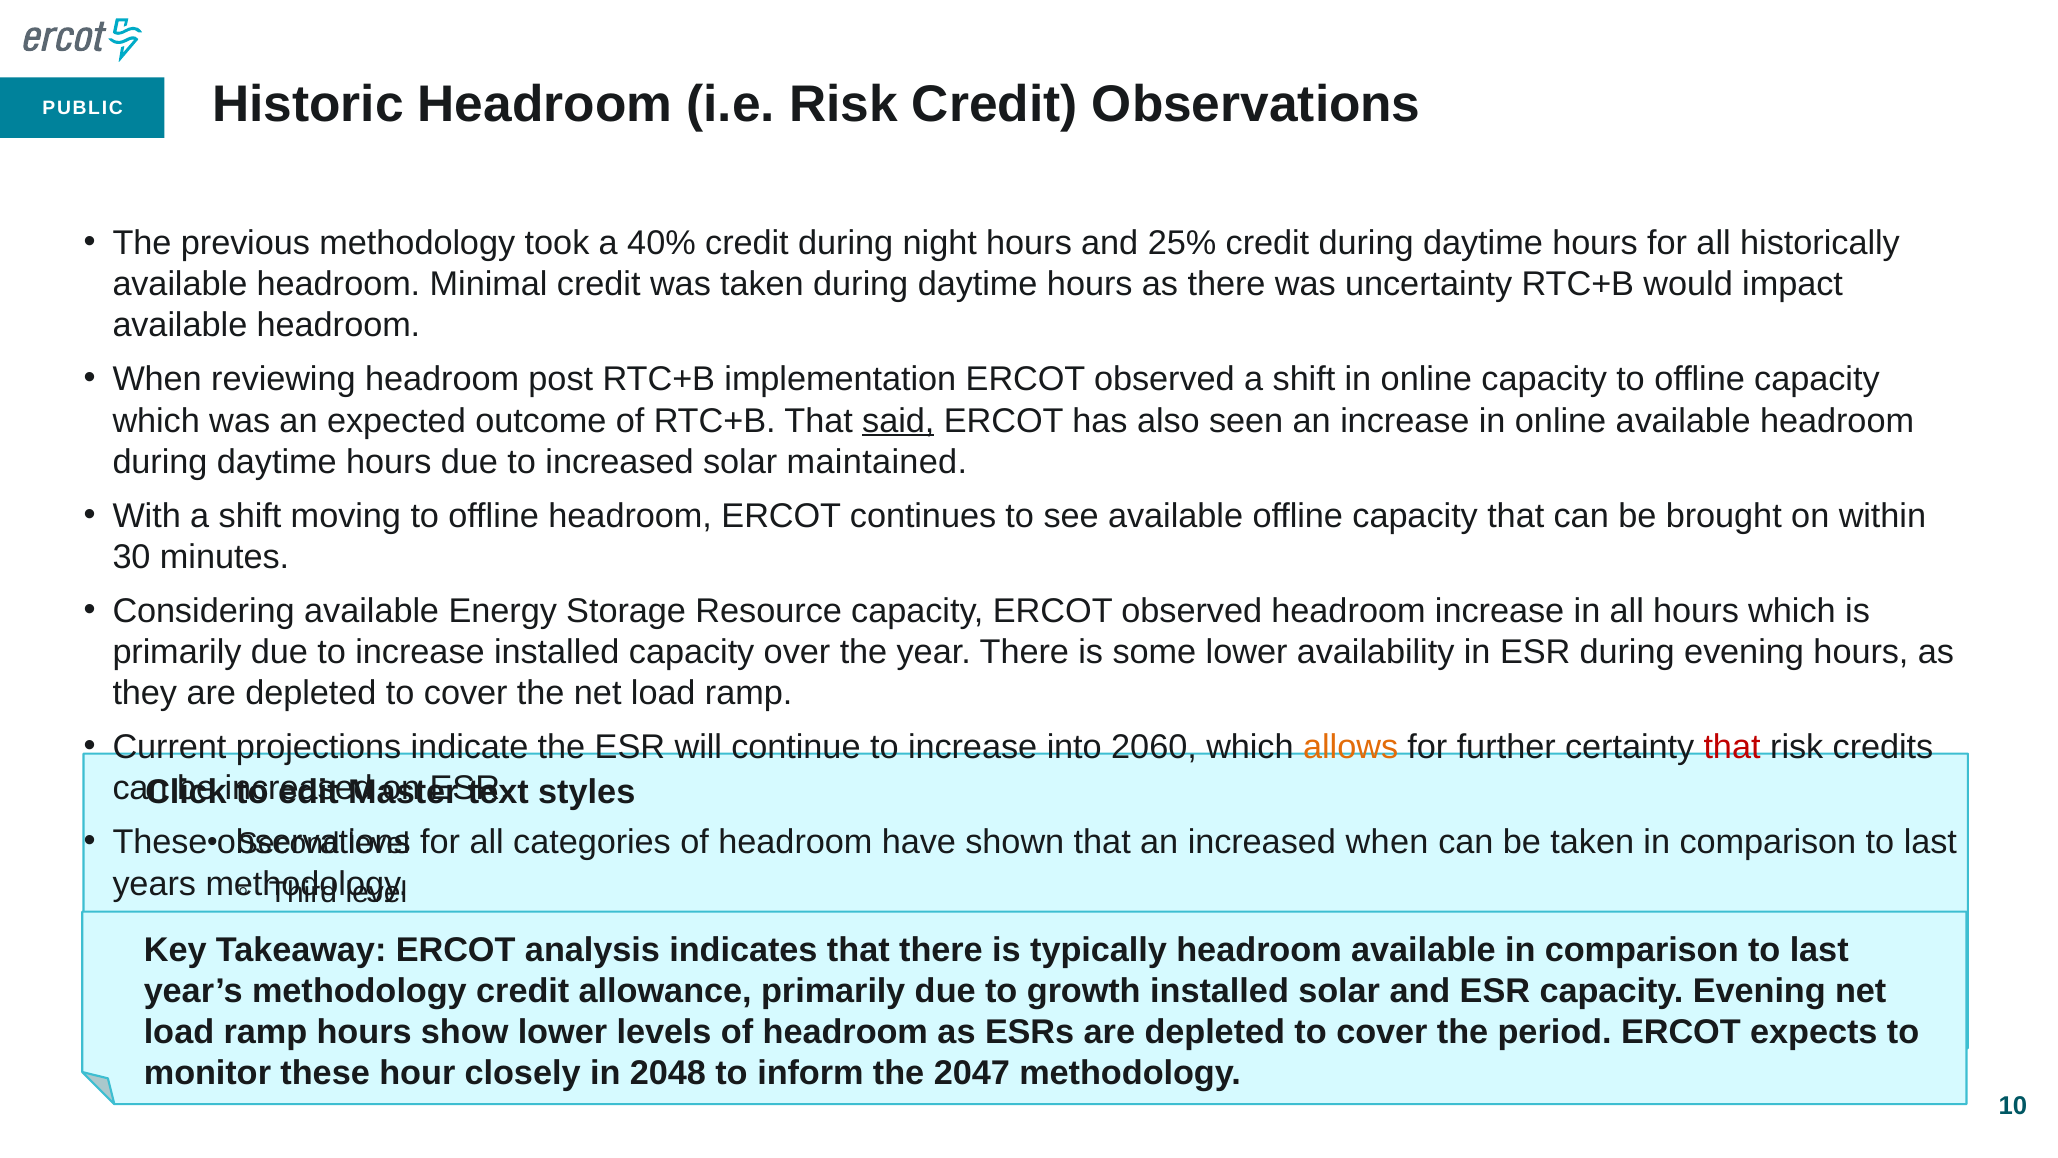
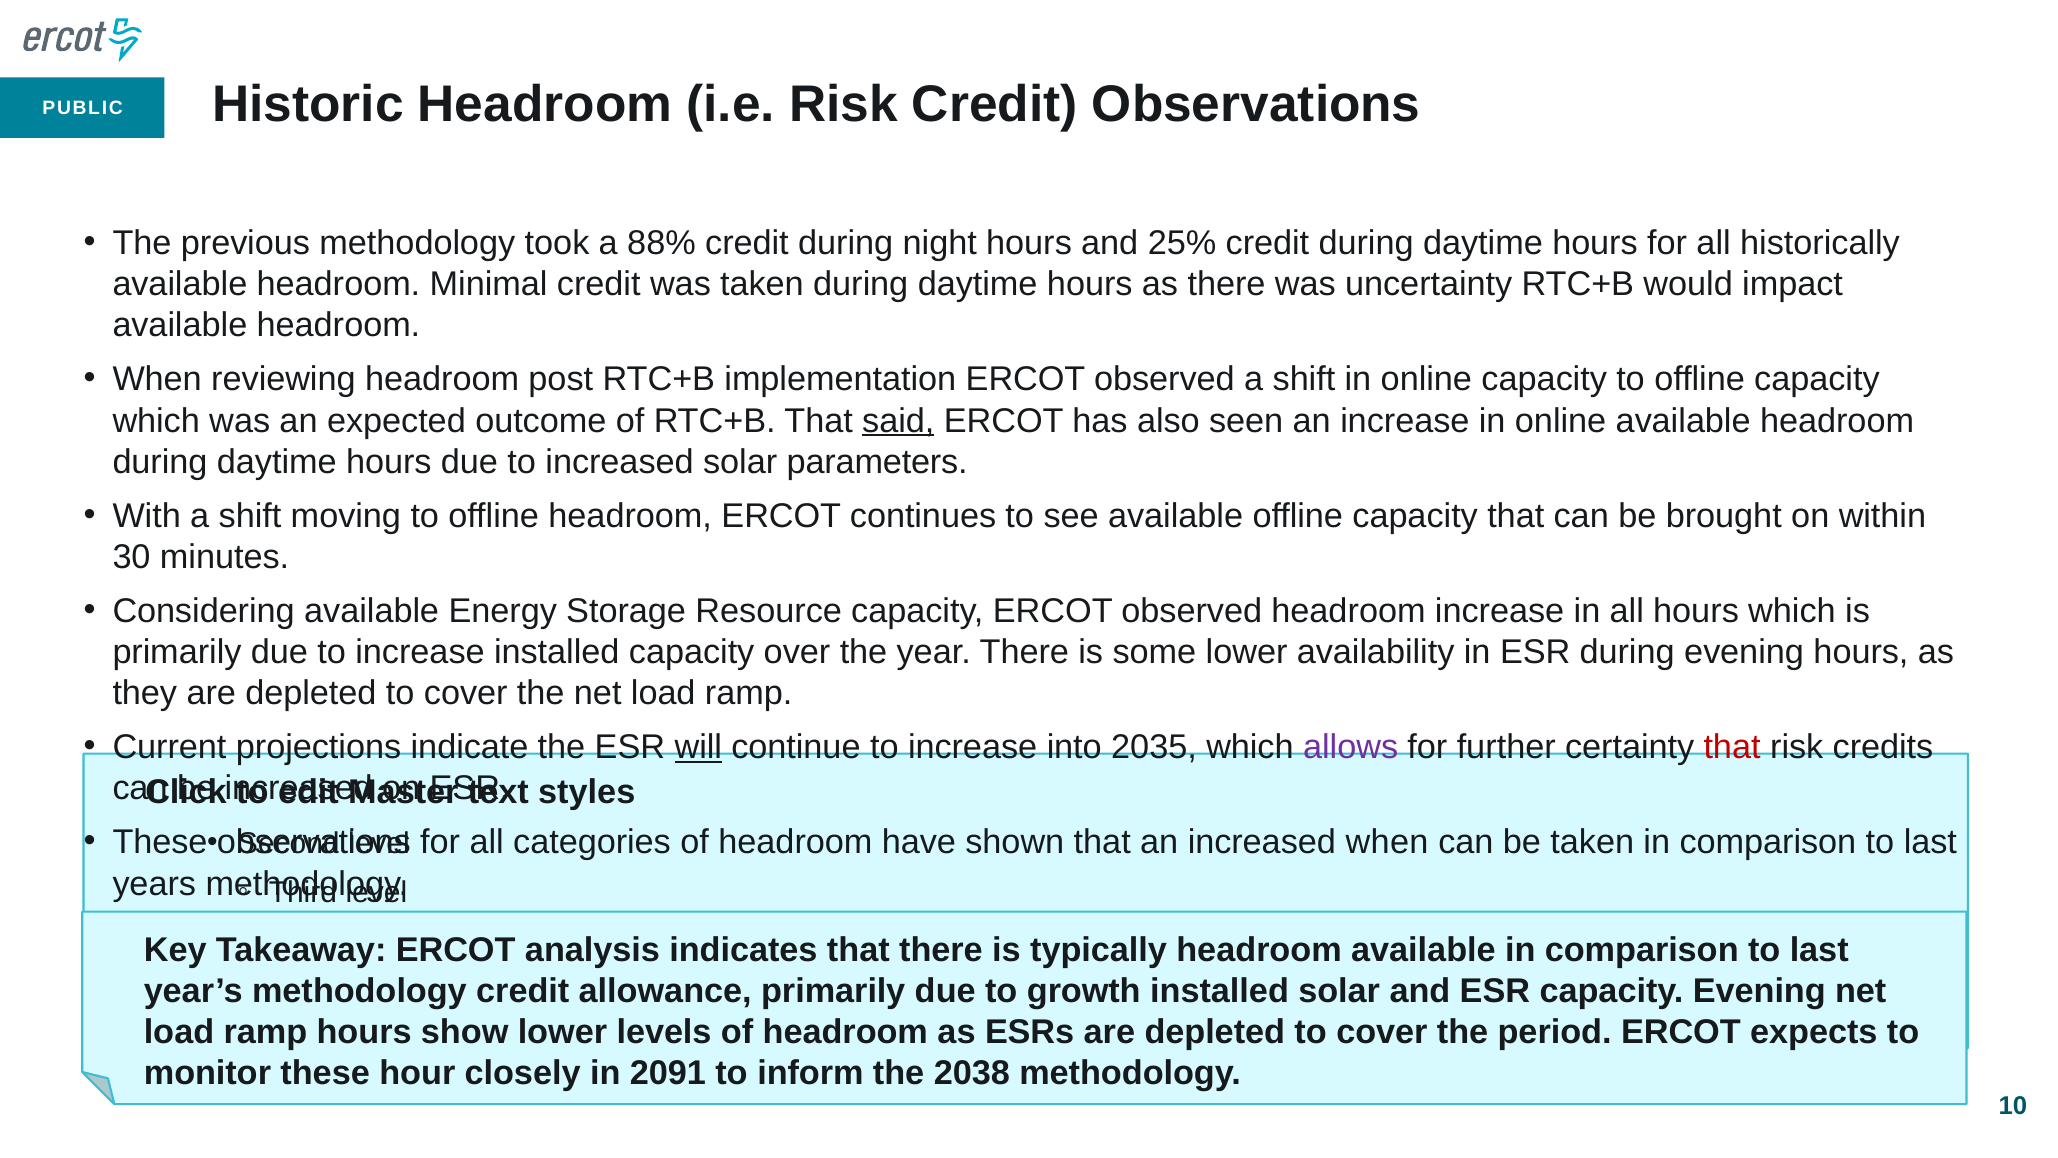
40%: 40% -> 88% (662, 243)
maintained: maintained -> parameters (877, 462)
will underline: none -> present (698, 747)
2060: 2060 -> 2035 (1154, 747)
allows colour: orange -> purple (1351, 747)
2048: 2048 -> 2091 (668, 1073)
2047: 2047 -> 2038 (972, 1073)
